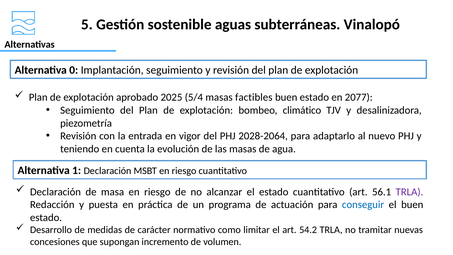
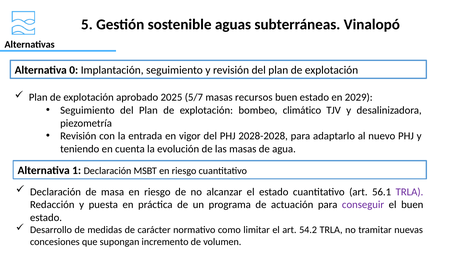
5/4: 5/4 -> 5/7 (194, 97)
factibles: factibles -> recursos (254, 97)
2077: 2077 -> 2029 (359, 97)
2028-2064: 2028-2064 -> 2028-2028 (263, 136)
conseguir colour: blue -> purple (363, 205)
